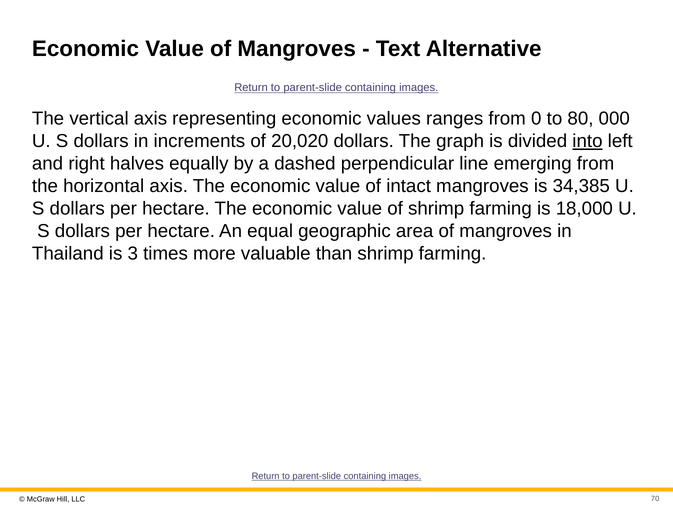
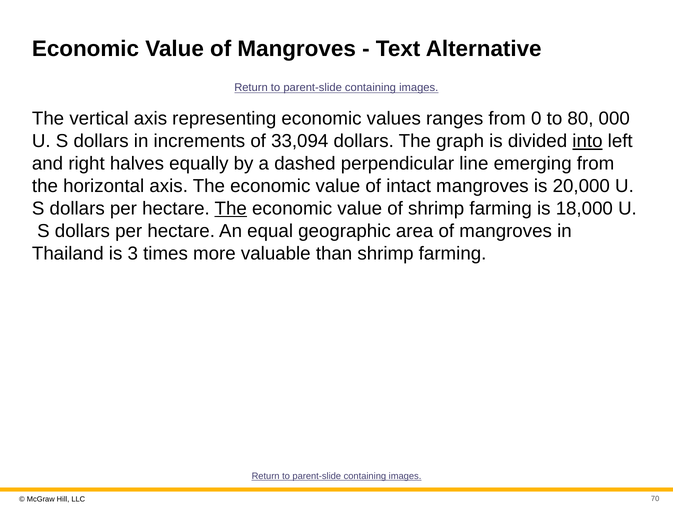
20,020: 20,020 -> 33,094 (300, 141)
34,385: 34,385 -> 20,000 (581, 186)
The underline: none -> present (231, 208)
